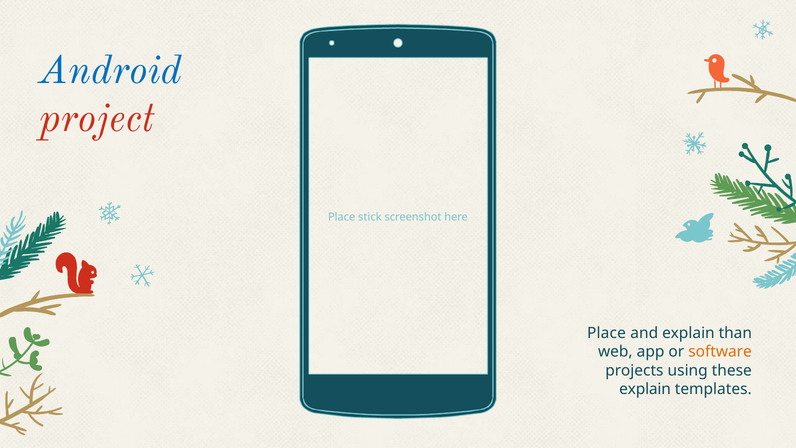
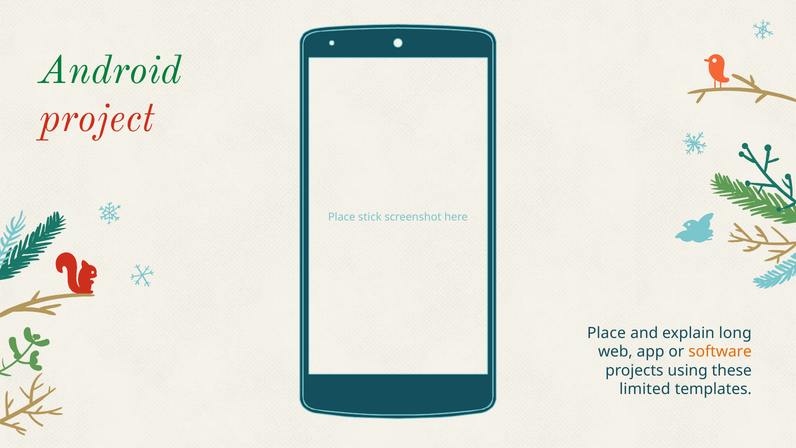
Android colour: blue -> green (111, 70)
than: than -> long (735, 333)
explain: explain -> limited (645, 389)
